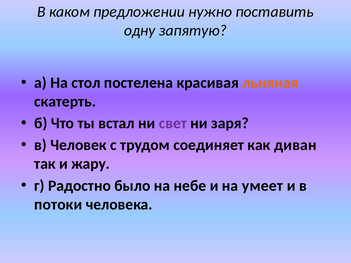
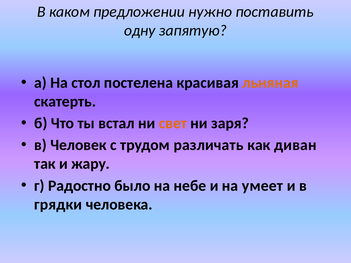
свет colour: purple -> orange (173, 123)
соединяет: соединяет -> различать (209, 145)
потоки: потоки -> грядки (58, 205)
